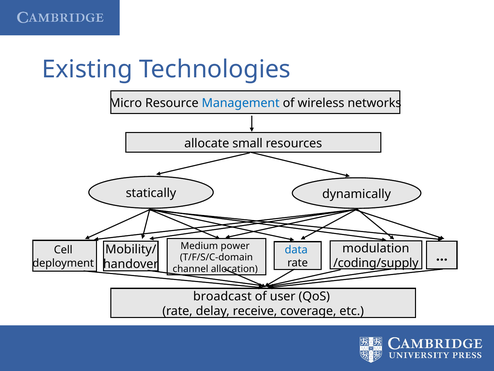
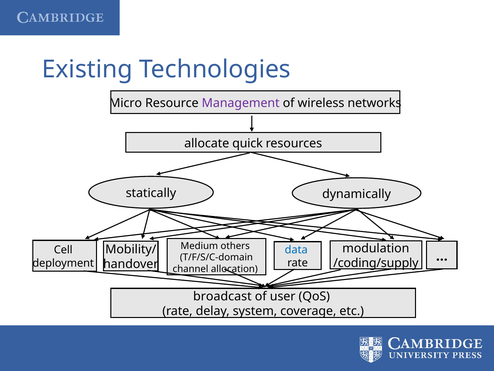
Management colour: blue -> purple (241, 103)
small: small -> quick (248, 143)
power: power -> others (235, 246)
receive: receive -> system (255, 311)
